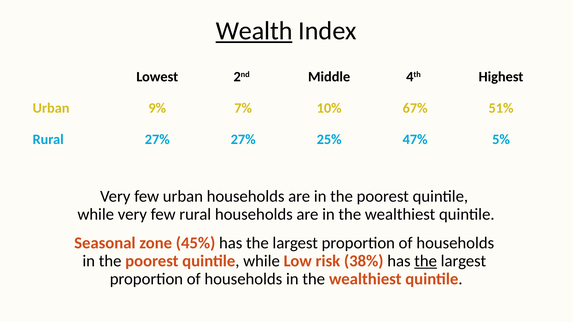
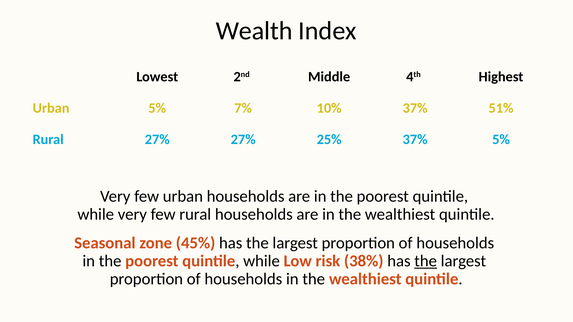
Wealth underline: present -> none (254, 31)
Urban 9%: 9% -> 5% (157, 108)
10% 67%: 67% -> 37% (415, 108)
25% 47%: 47% -> 37% (415, 140)
